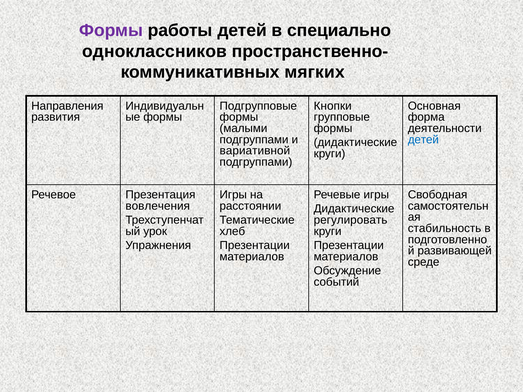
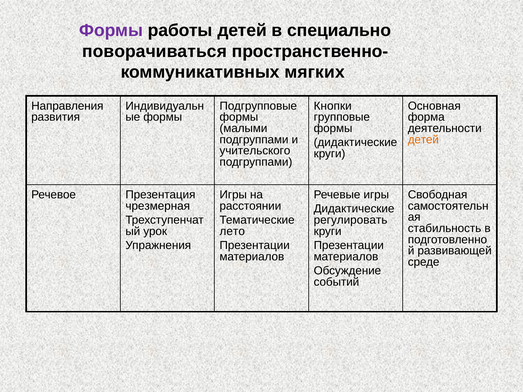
одноклассников: одноклассников -> поворачиваться (154, 51)
детей colour: blue -> orange (423, 140)
вариативной: вариативной -> учительского (255, 151)
вовлечения: вовлечения -> чрезмерная (158, 206)
хлеб: хлеб -> лето (232, 231)
